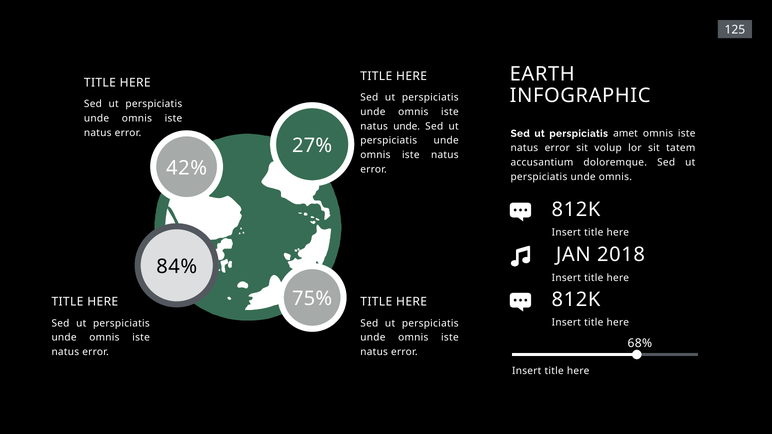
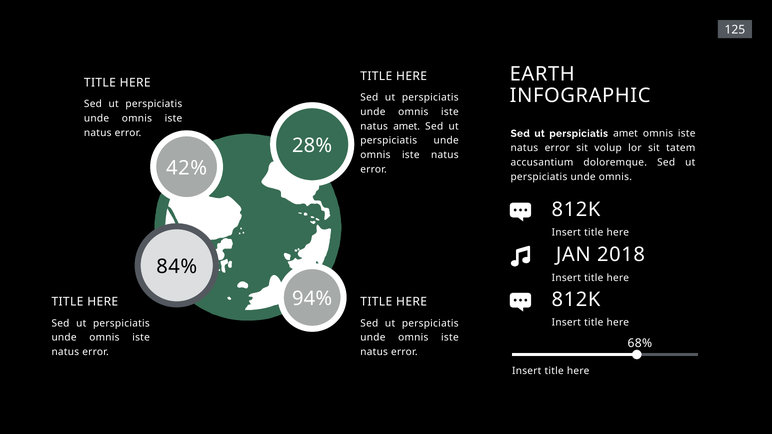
natus unde: unde -> amet (407, 126)
27%: 27% -> 28% (312, 146)
75%: 75% -> 94% (312, 299)
